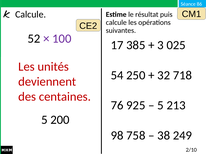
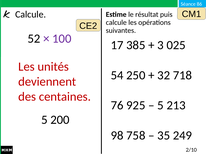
38: 38 -> 35 (164, 136)
